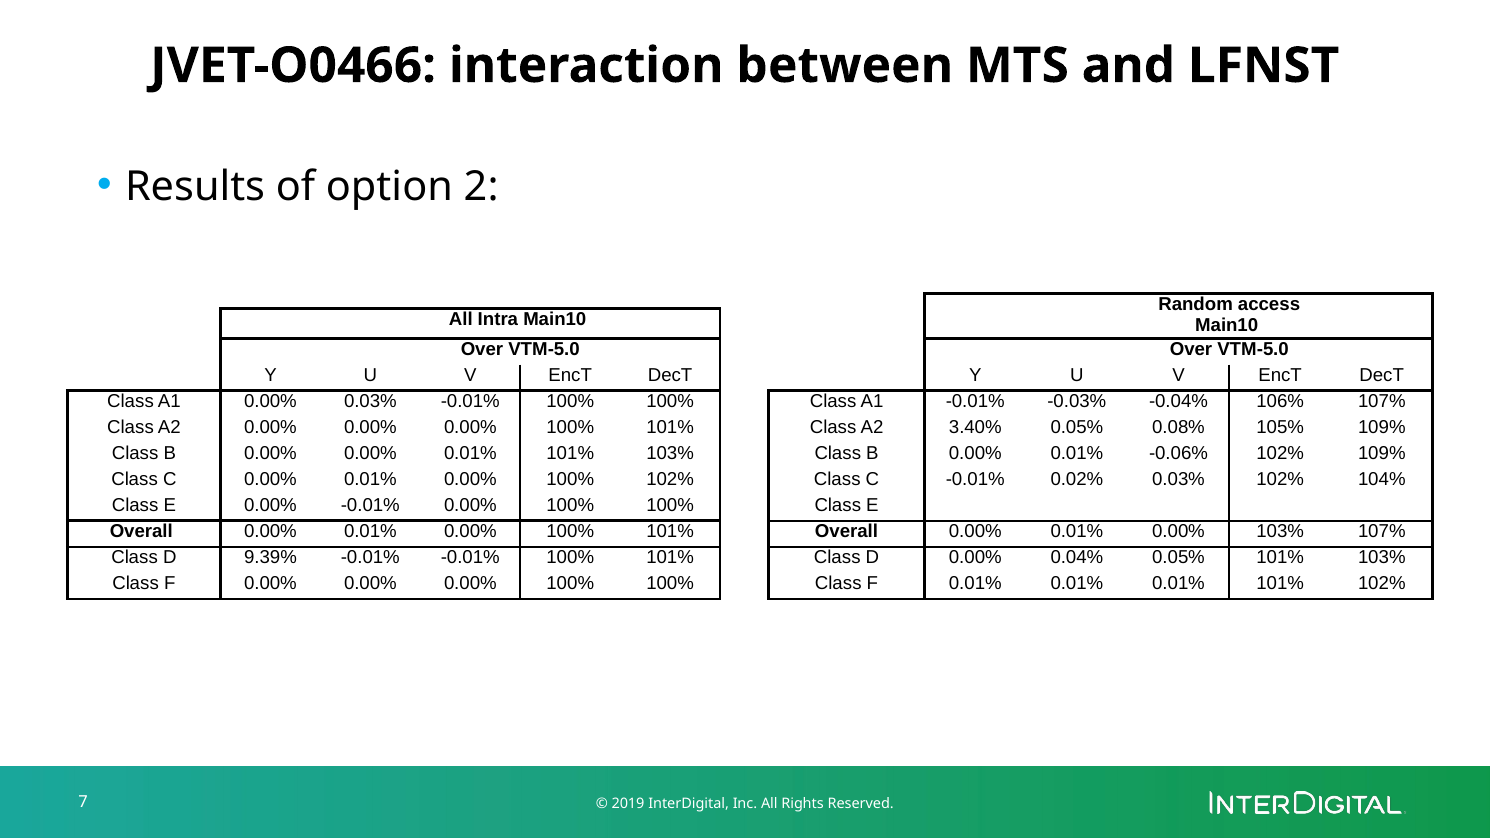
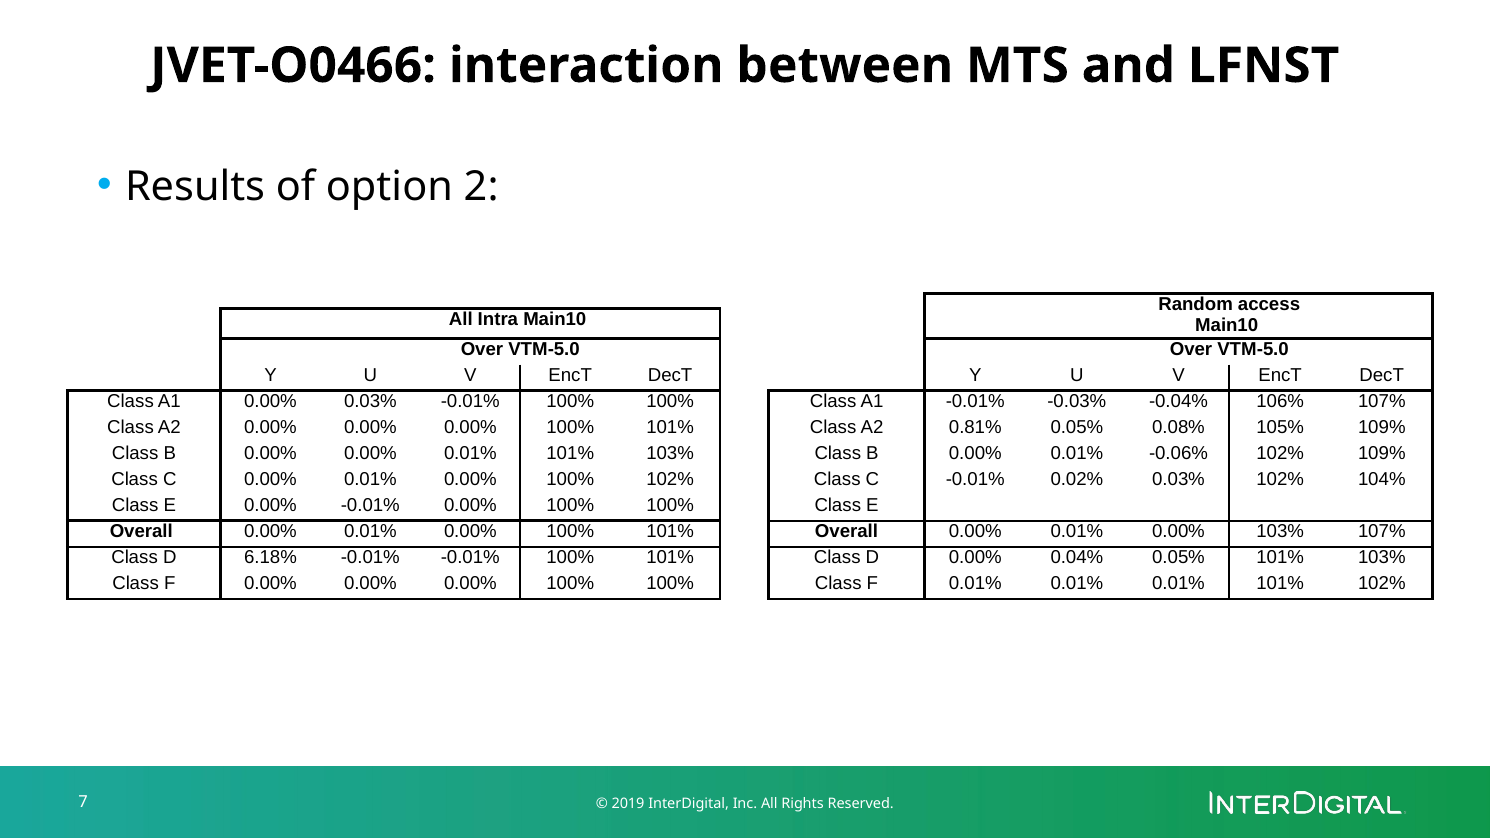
3.40%: 3.40% -> 0.81% (975, 428)
9.39%: 9.39% -> 6.18% (270, 558)
